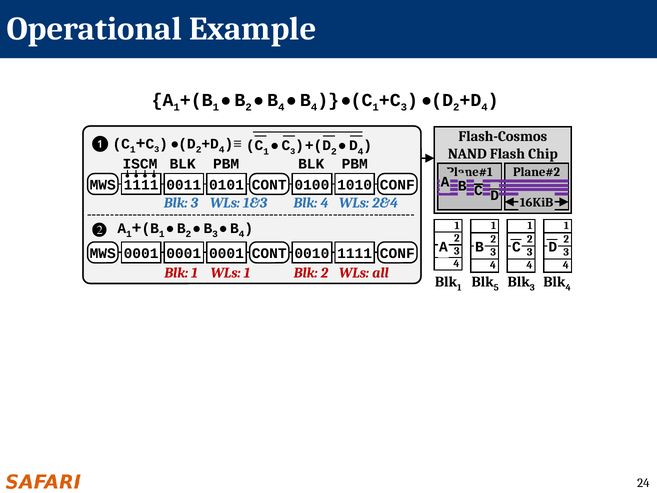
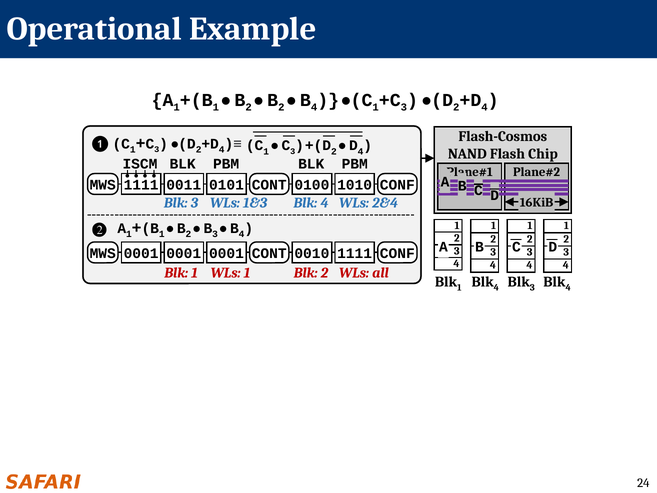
4: 4 -> 2 (281, 107)
1 Blk 5: 5 -> 4 (496, 287)
